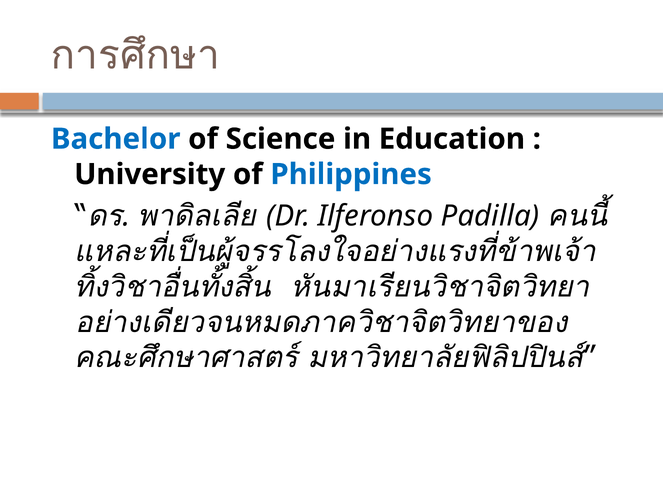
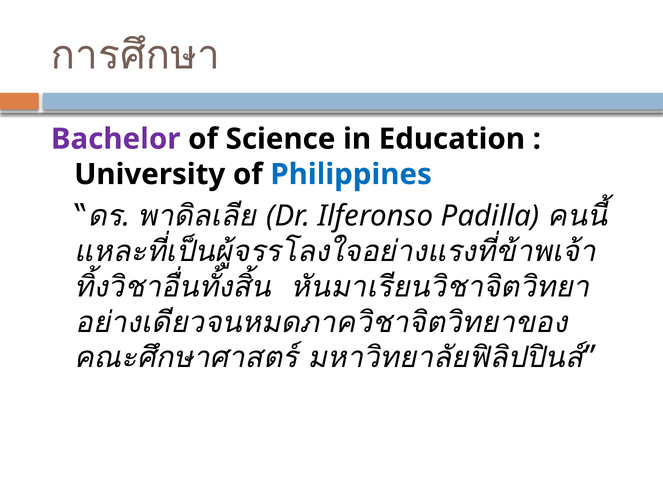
Bachelor colour: blue -> purple (116, 139)
